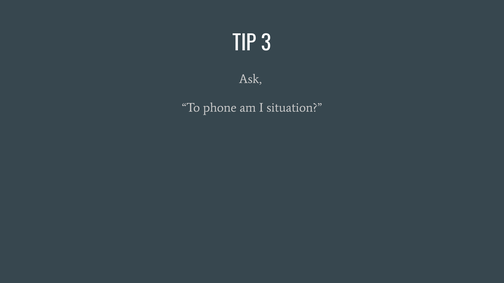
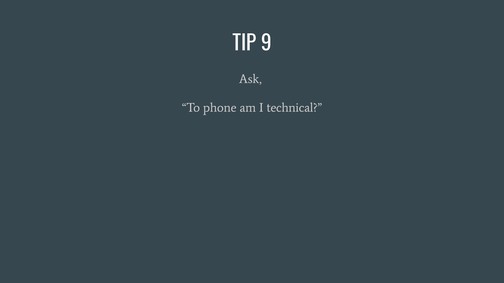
3: 3 -> 9 (266, 44)
situation: situation -> technical (294, 108)
